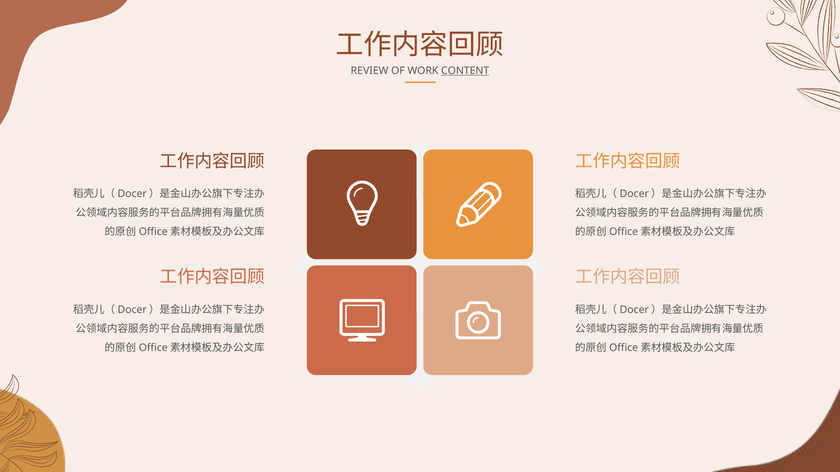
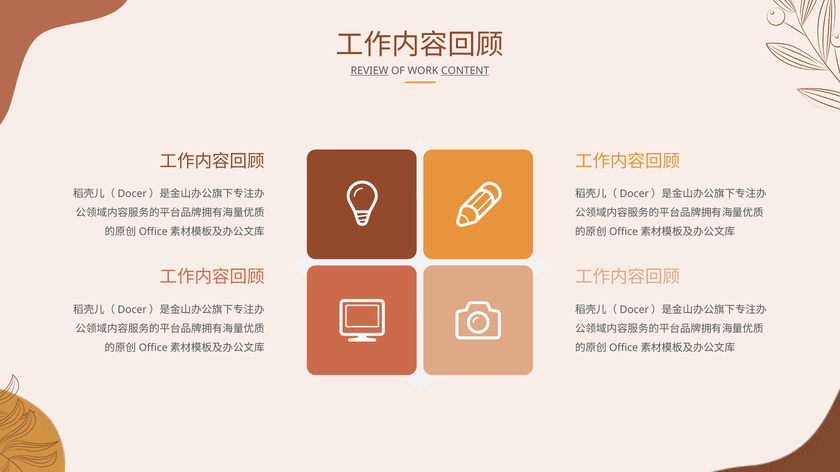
REVIEW underline: none -> present (370, 71)
